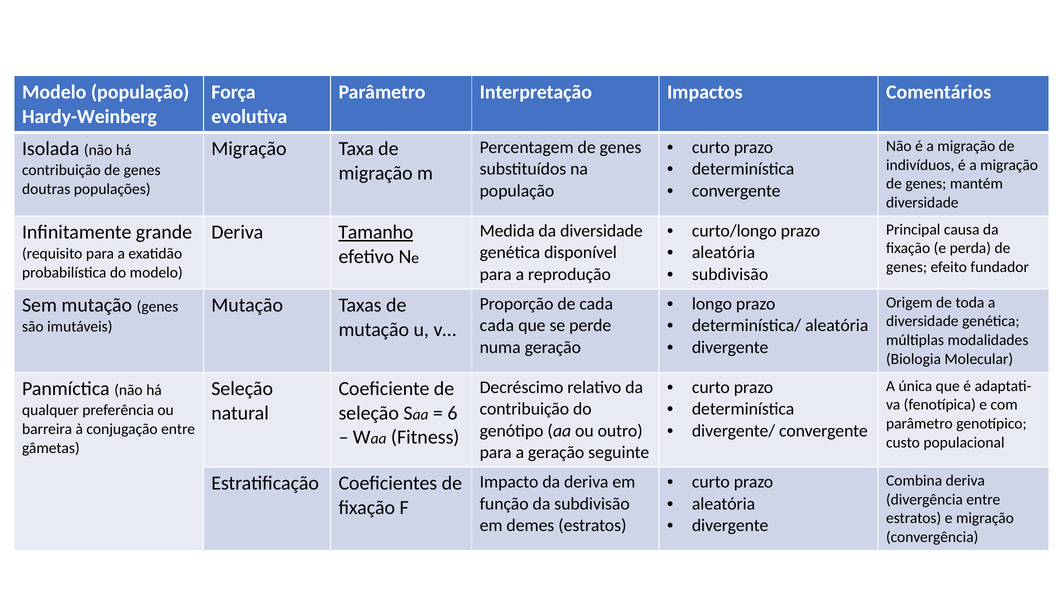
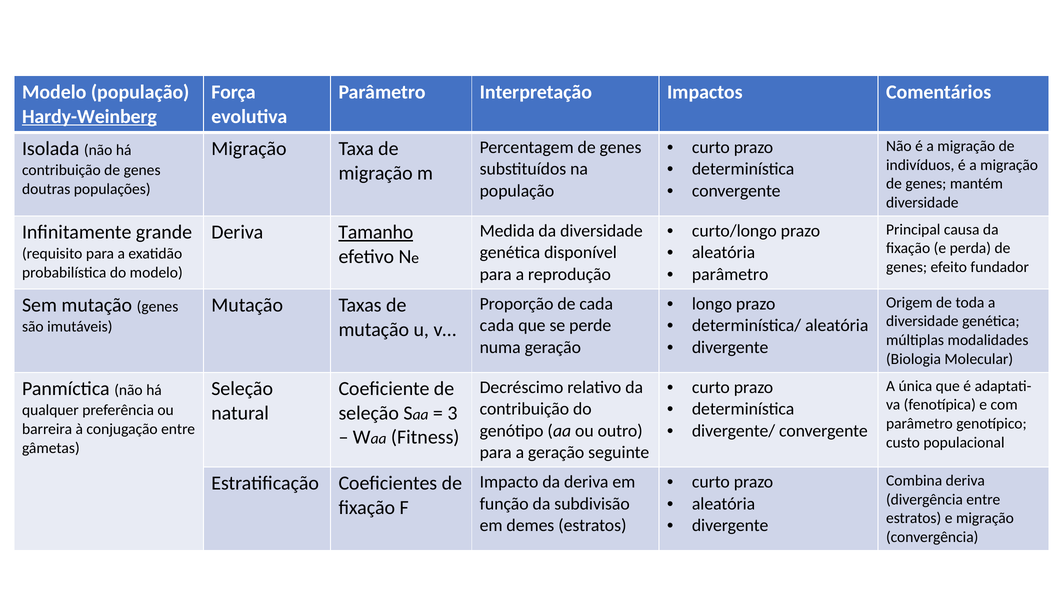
Hardy-Weinberg underline: none -> present (89, 116)
subdivisão: subdivisão -> parâmetro (730, 274)
6: 6 -> 3 (452, 413)
